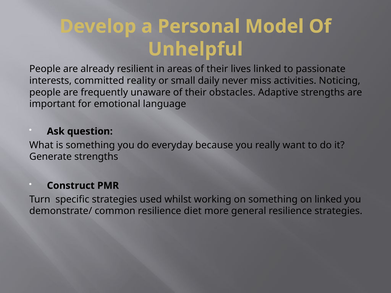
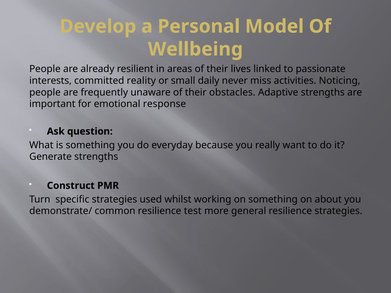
Unhelpful: Unhelpful -> Wellbeing (195, 49)
language: language -> response (165, 104)
on linked: linked -> about (328, 199)
diet: diet -> test (193, 211)
